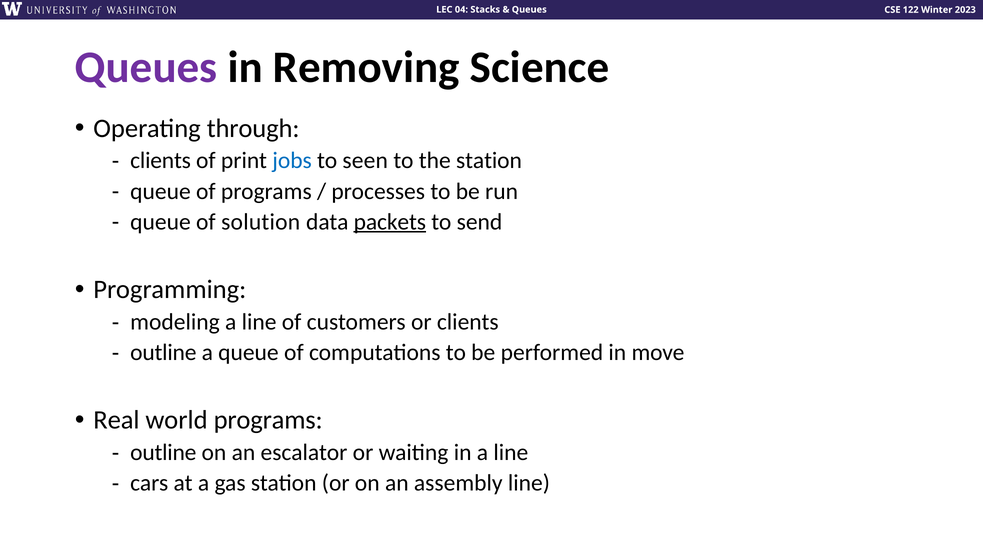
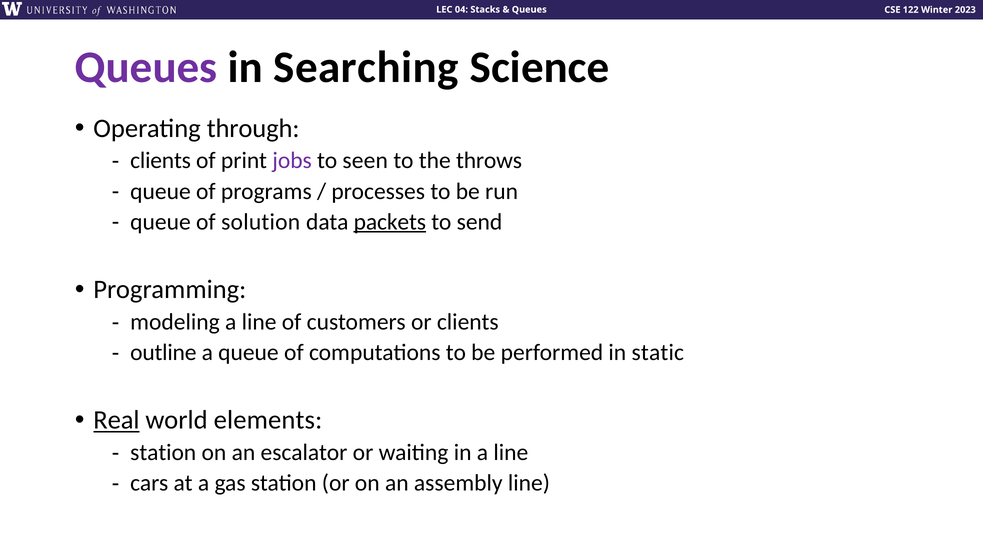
Removing: Removing -> Searching (366, 67)
jobs colour: blue -> purple (292, 161)
the station: station -> throws (489, 161)
move: move -> static (658, 352)
Real underline: none -> present (116, 420)
world programs: programs -> elements (268, 420)
outline: outline -> station (163, 452)
